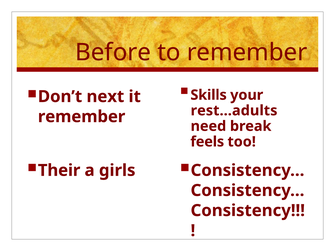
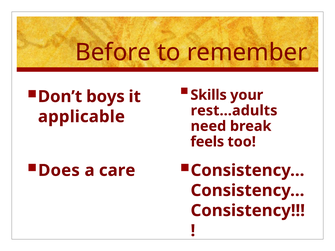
next: next -> boys (105, 97)
remember: remember -> applicable (81, 117)
Their: Their -> Does (59, 171)
girls: girls -> care (117, 171)
